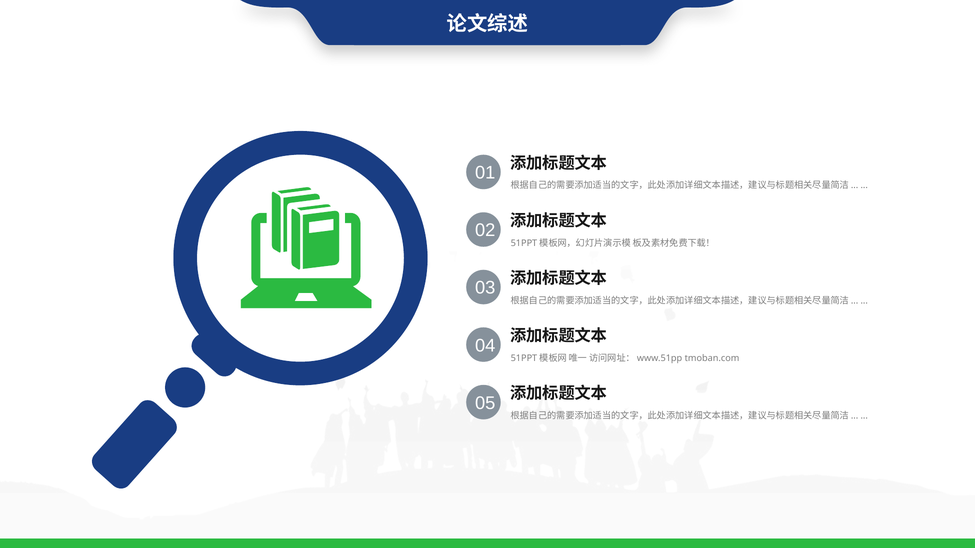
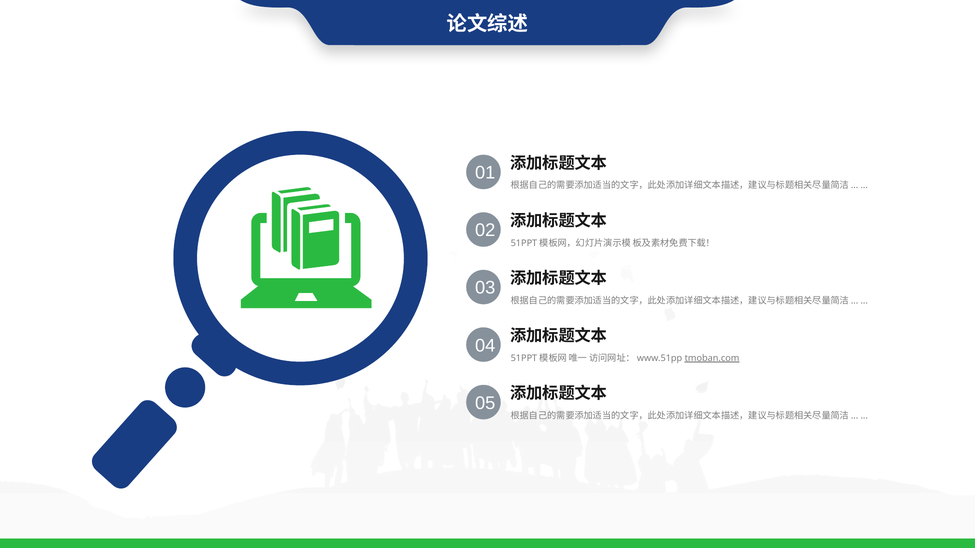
tmoban.com underline: none -> present (712, 358)
